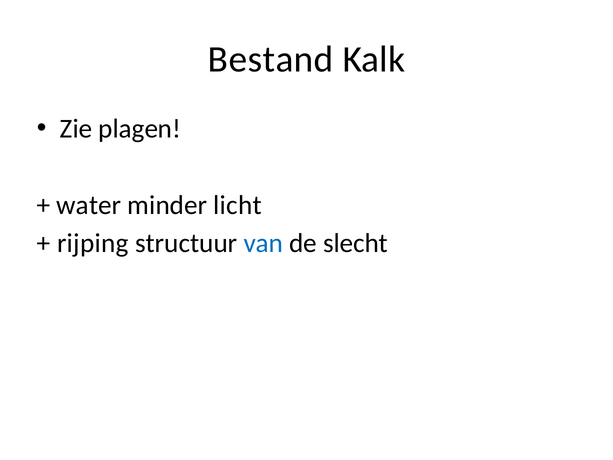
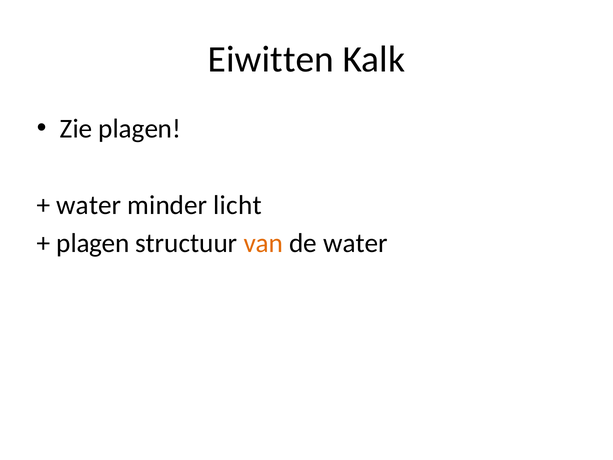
Bestand: Bestand -> Eiwitten (271, 59)
rijping: rijping -> plagen (93, 243)
van colour: blue -> orange (263, 243)
de slecht: slecht -> water (356, 243)
